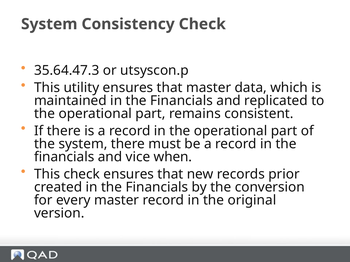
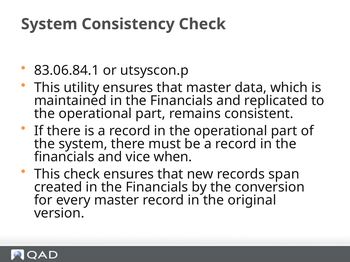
35.64.47.3: 35.64.47.3 -> 83.06.84.1 (67, 71)
prior: prior -> span (284, 174)
